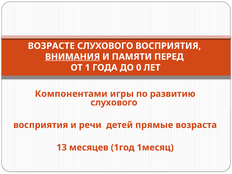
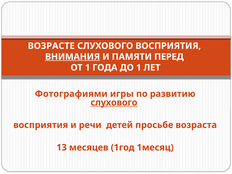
ДО 0: 0 -> 1 (139, 68)
Компонентами: Компонентами -> Фотографиями (71, 94)
слухового underline: none -> present (114, 102)
прямые: прямые -> просьбе (154, 125)
